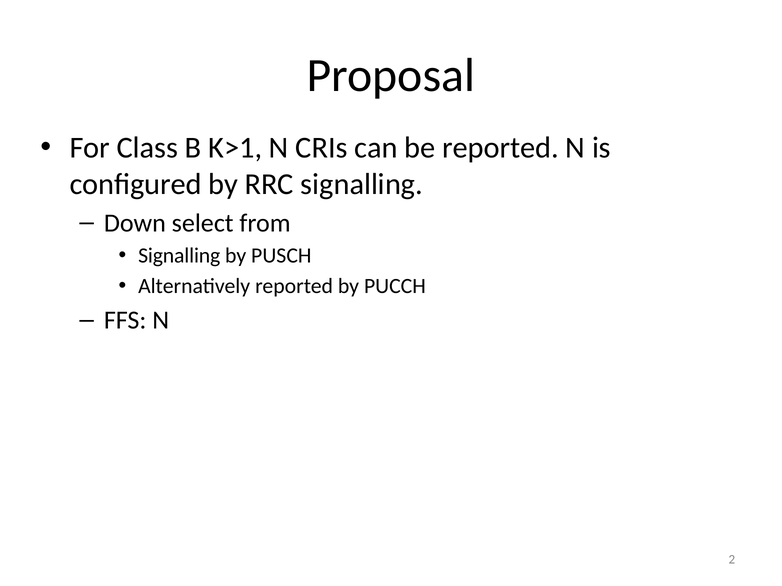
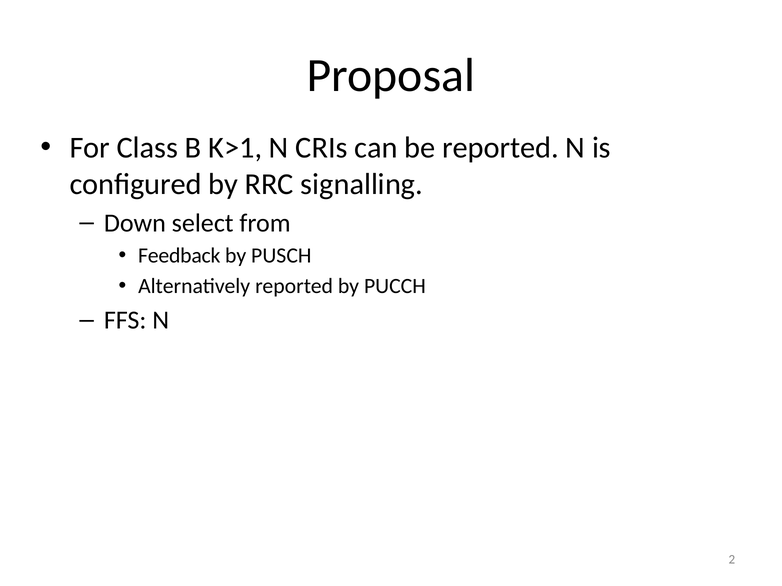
Signalling: Signalling -> Feedback (179, 256)
